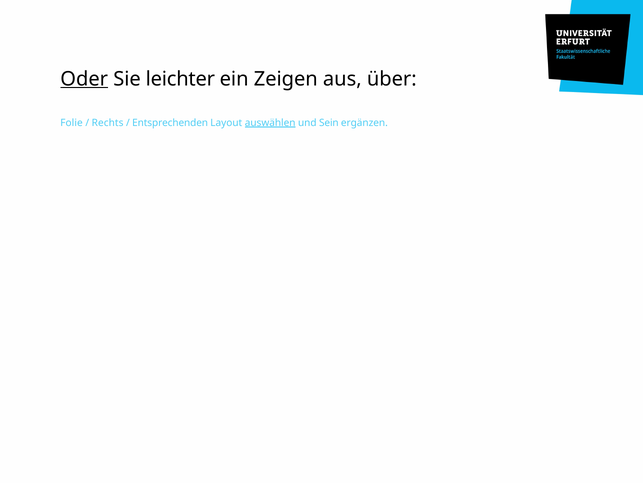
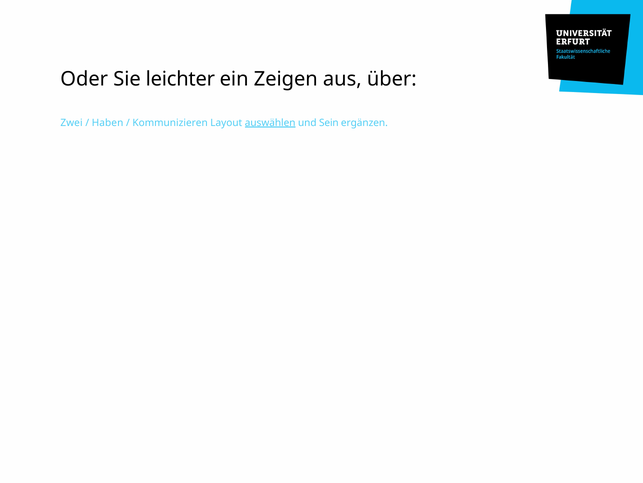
Oder underline: present -> none (84, 79)
Folie: Folie -> Zwei (72, 123)
Rechts: Rechts -> Haben (108, 123)
Entsprechenden: Entsprechenden -> Kommunizieren (170, 123)
